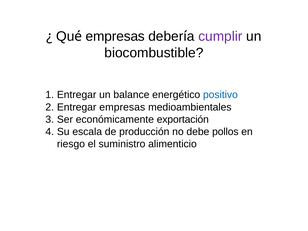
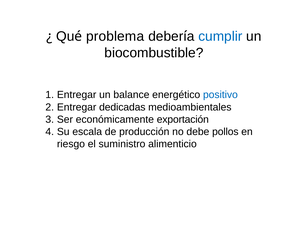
empresas: empresas -> problema (115, 36)
cumplir colour: purple -> blue (220, 36)
Entregar empresas: empresas -> dedicadas (122, 107)
